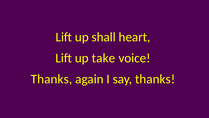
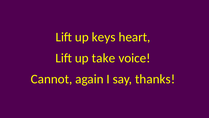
shall: shall -> keys (104, 37)
Thanks: Thanks -> Cannot (52, 79)
